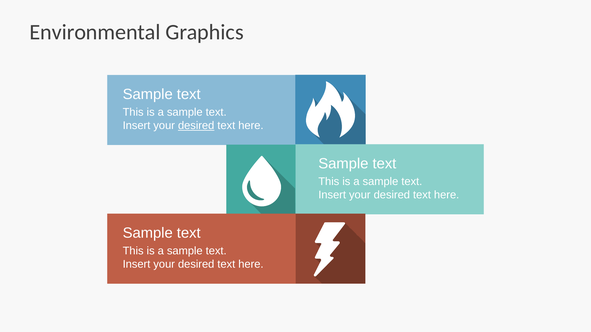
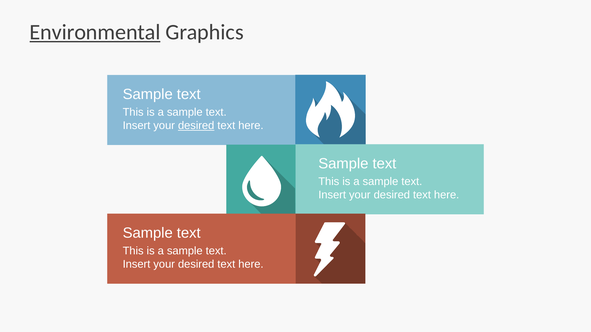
Environmental underline: none -> present (95, 32)
